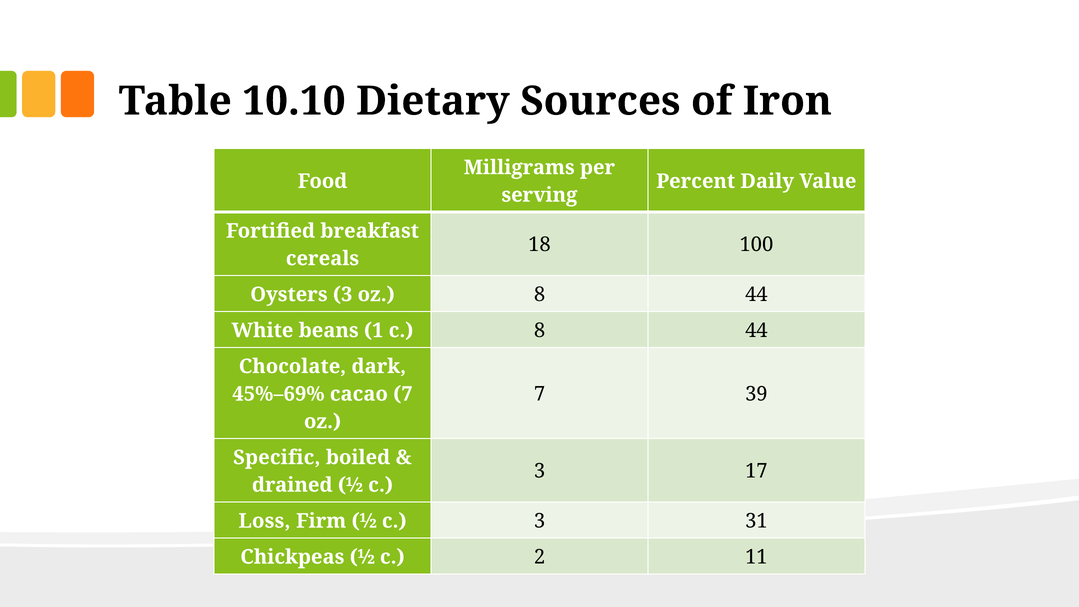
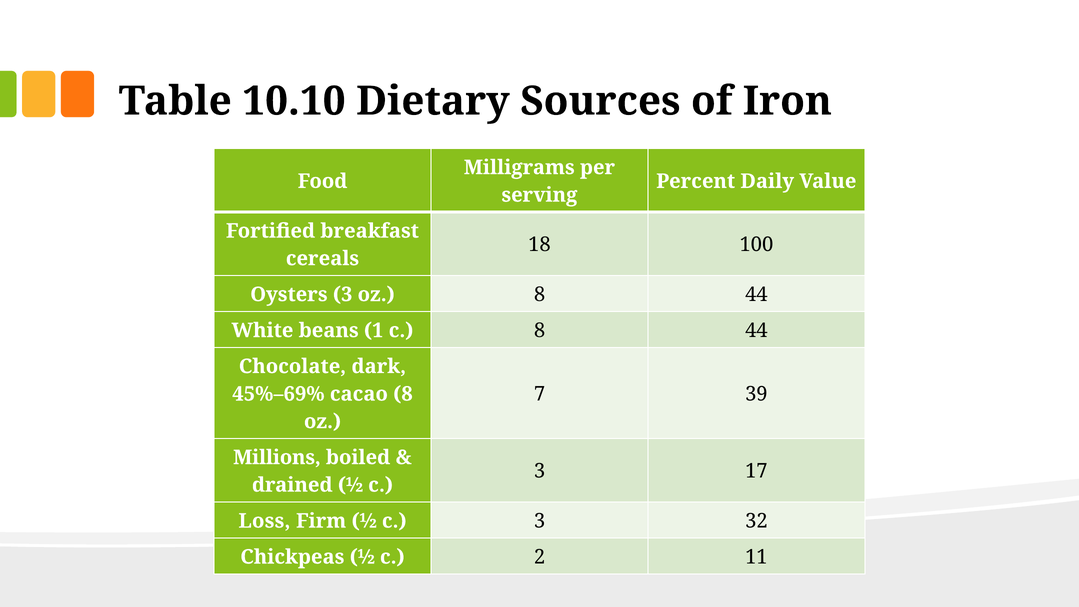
cacao 7: 7 -> 8 (403, 394)
Specific: Specific -> Millions (277, 458)
31: 31 -> 32 (756, 521)
